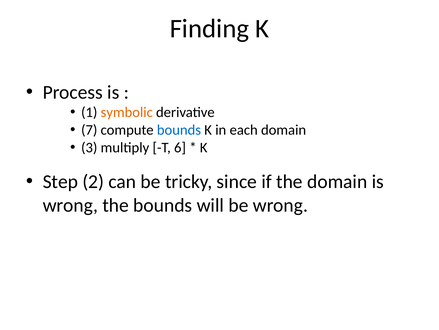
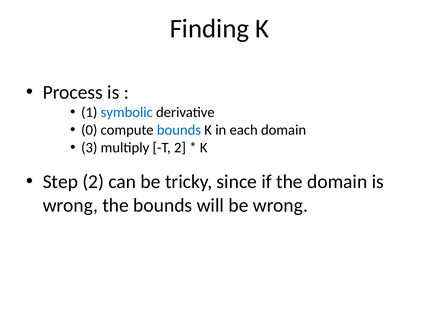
symbolic colour: orange -> blue (127, 112)
7: 7 -> 0 (89, 130)
T 6: 6 -> 2 (180, 147)
